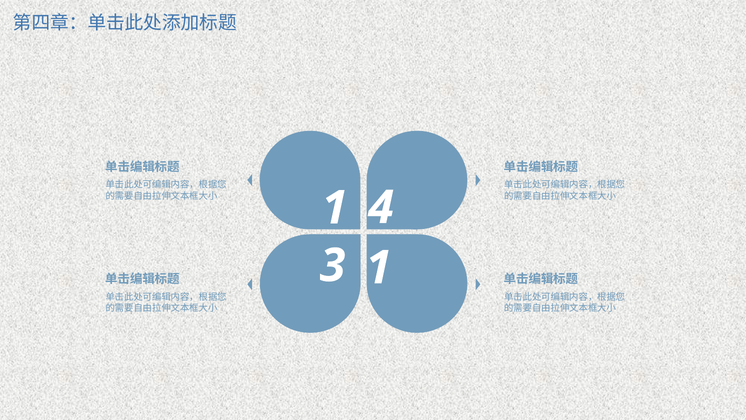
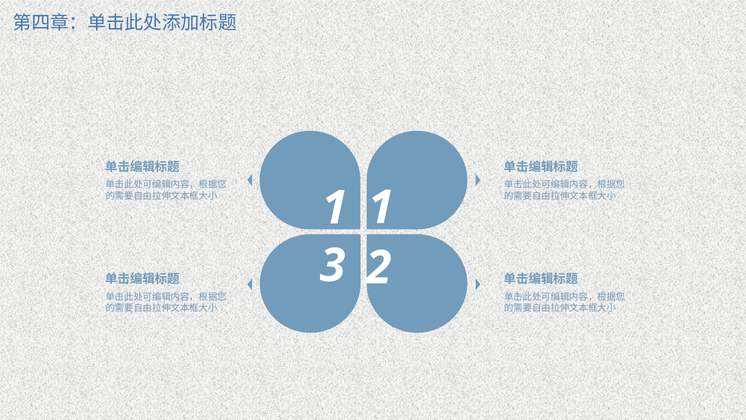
1 4: 4 -> 1 (381, 207)
3 1: 1 -> 2 (379, 268)
